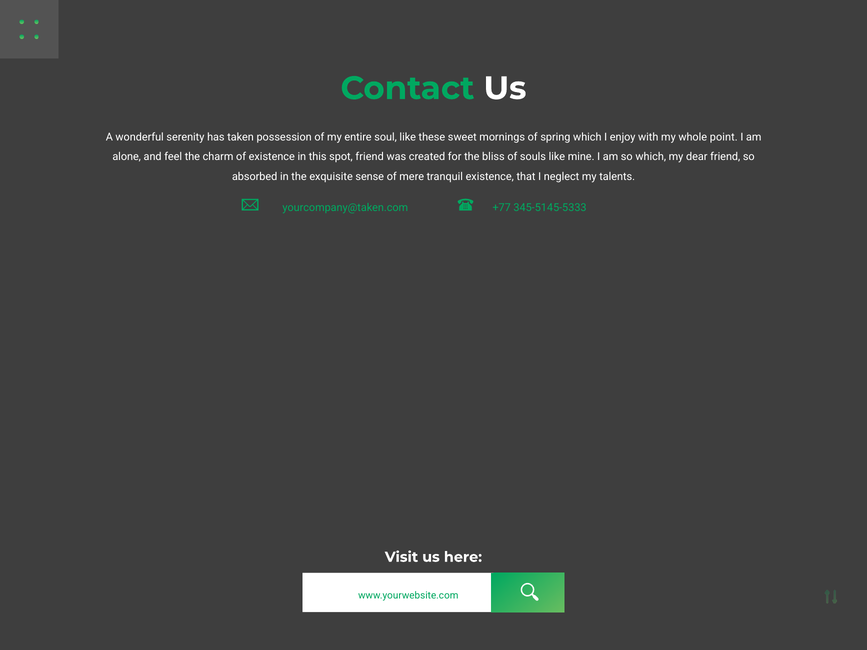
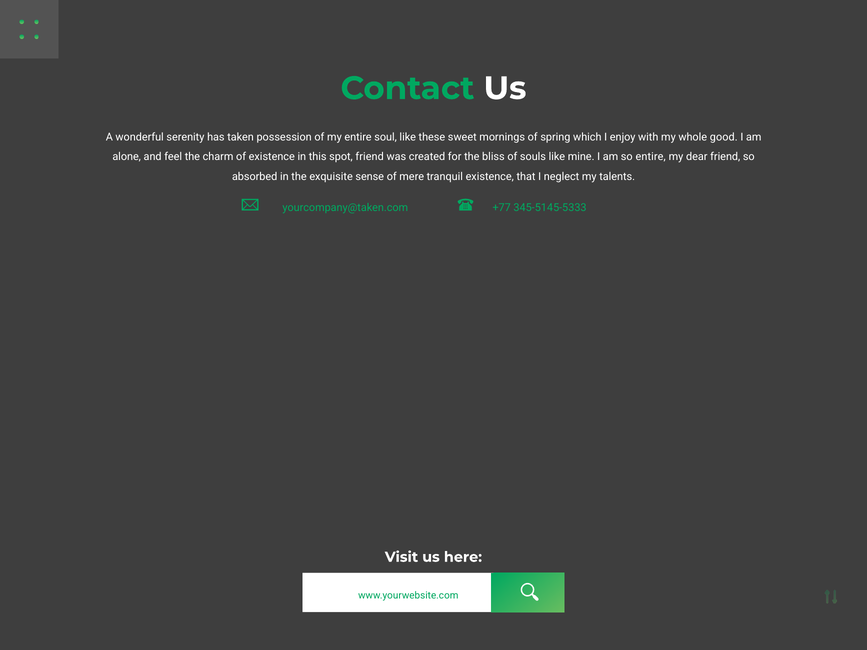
point: point -> good (724, 137)
so which: which -> entire (651, 157)
